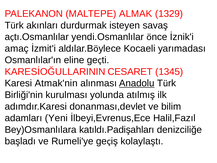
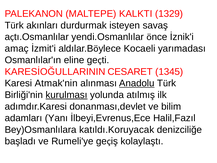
ALMAK: ALMAK -> KALKTI (136, 14)
kurulması underline: none -> present (67, 95)
Yeni: Yeni -> Yanı (56, 118)
katıldı.Padişahları: katıldı.Padişahları -> katıldı.Koruyacak (117, 129)
